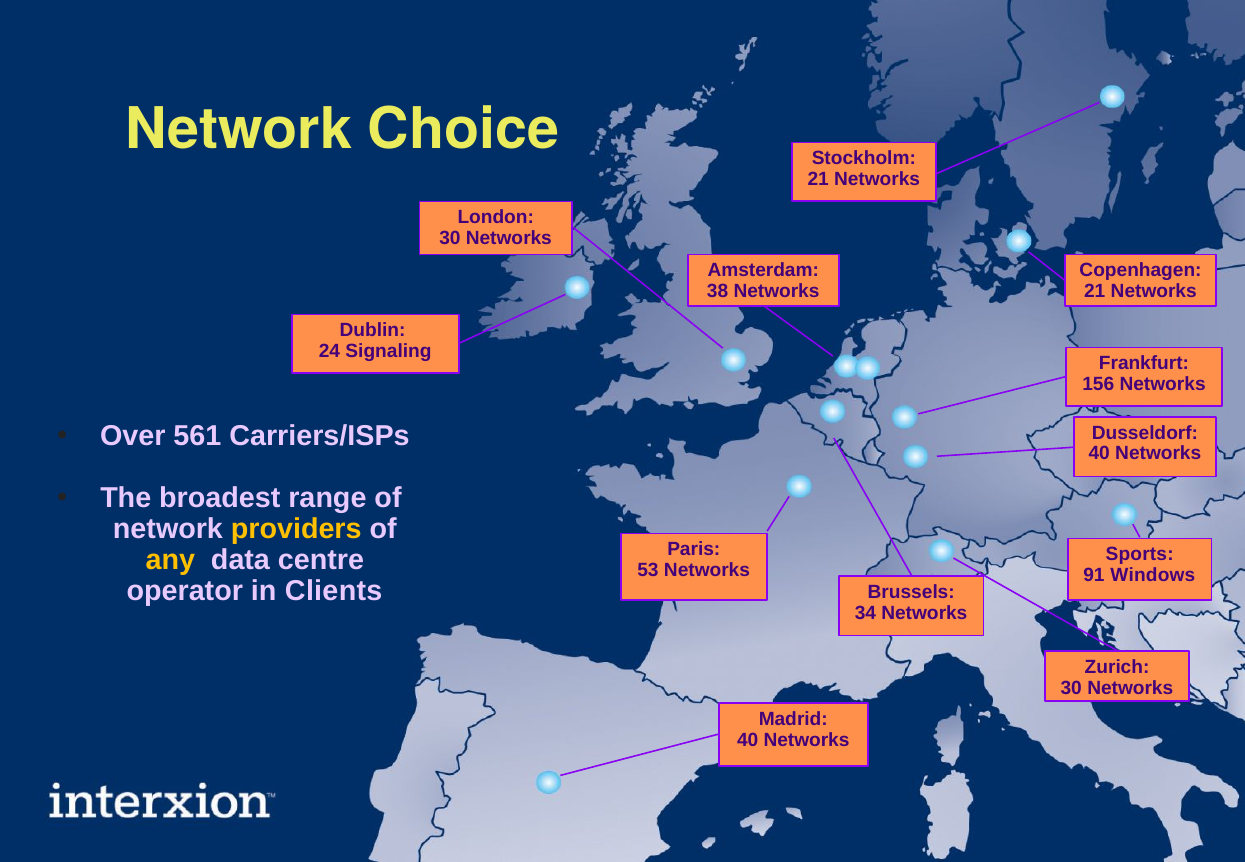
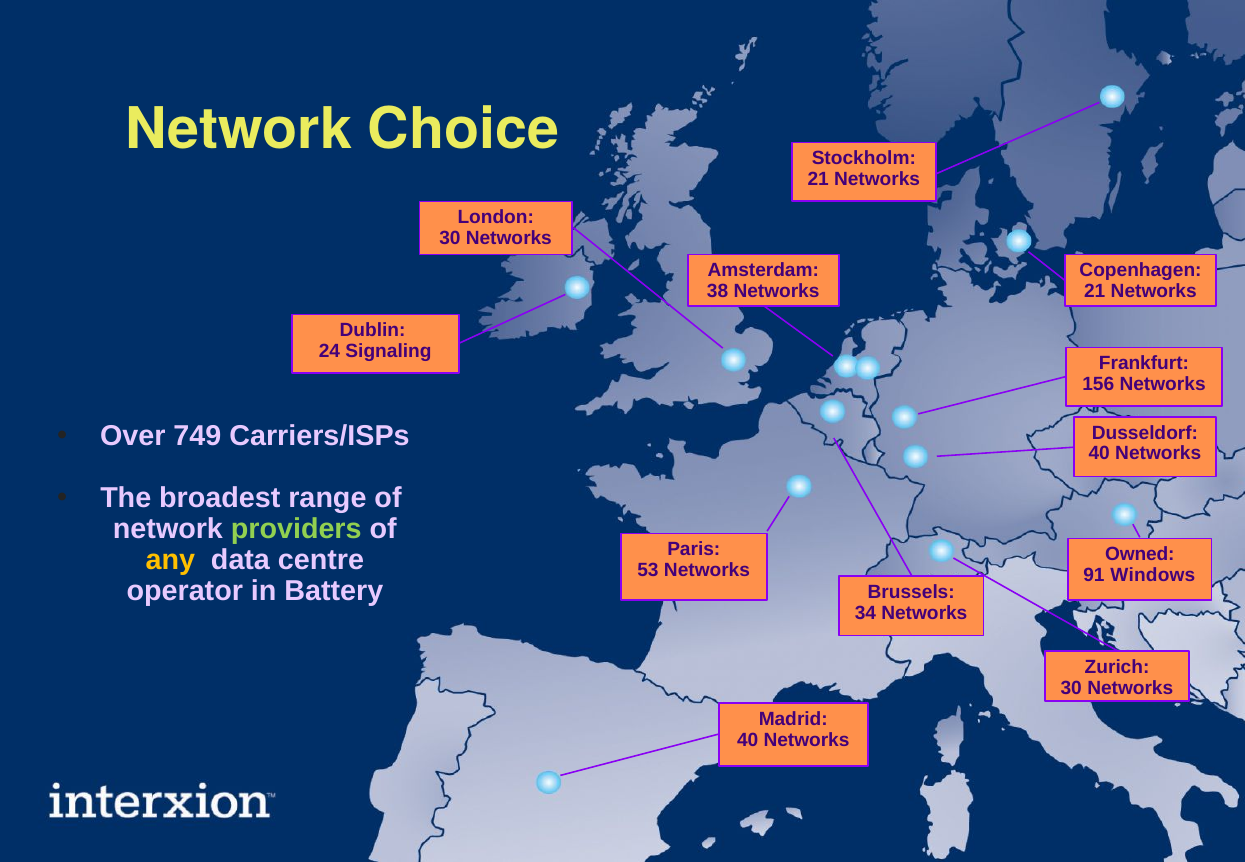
561: 561 -> 749 (197, 436)
providers colour: yellow -> light green (296, 529)
Sports: Sports -> Owned (1140, 555)
Clients: Clients -> Battery (334, 591)
